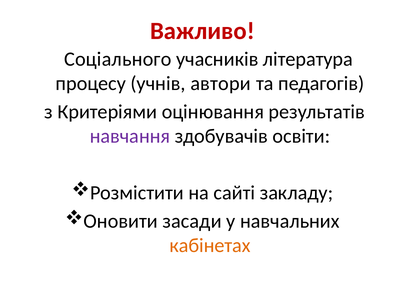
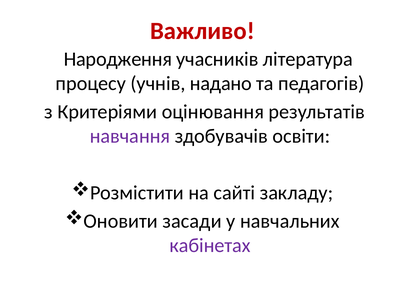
Соціального: Соціального -> Народження (118, 59)
автори: автори -> надано (221, 83)
кабінетах colour: orange -> purple (210, 245)
